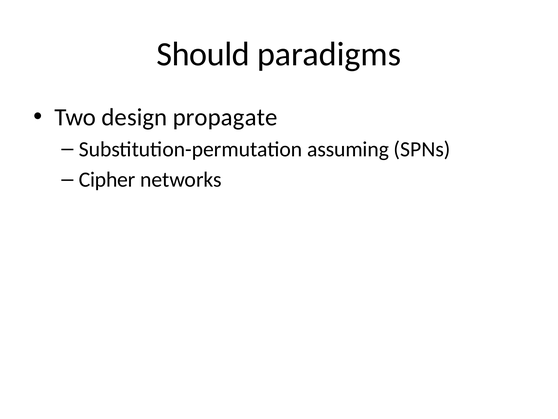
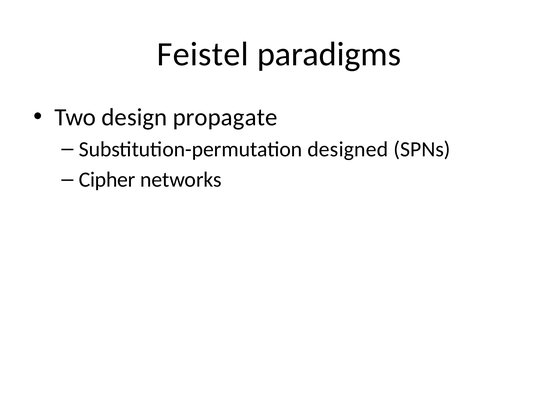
Should: Should -> Feistel (203, 54)
assuming: assuming -> designed (348, 149)
